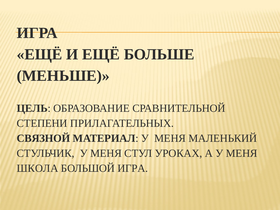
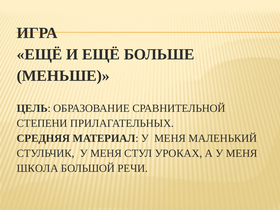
СВЯЗНОЙ: СВЯЗНОЙ -> СРЕДНЯЯ (43, 138)
БОЛЬШОЙ ИГРА: ИГРА -> РЕЧИ (133, 168)
